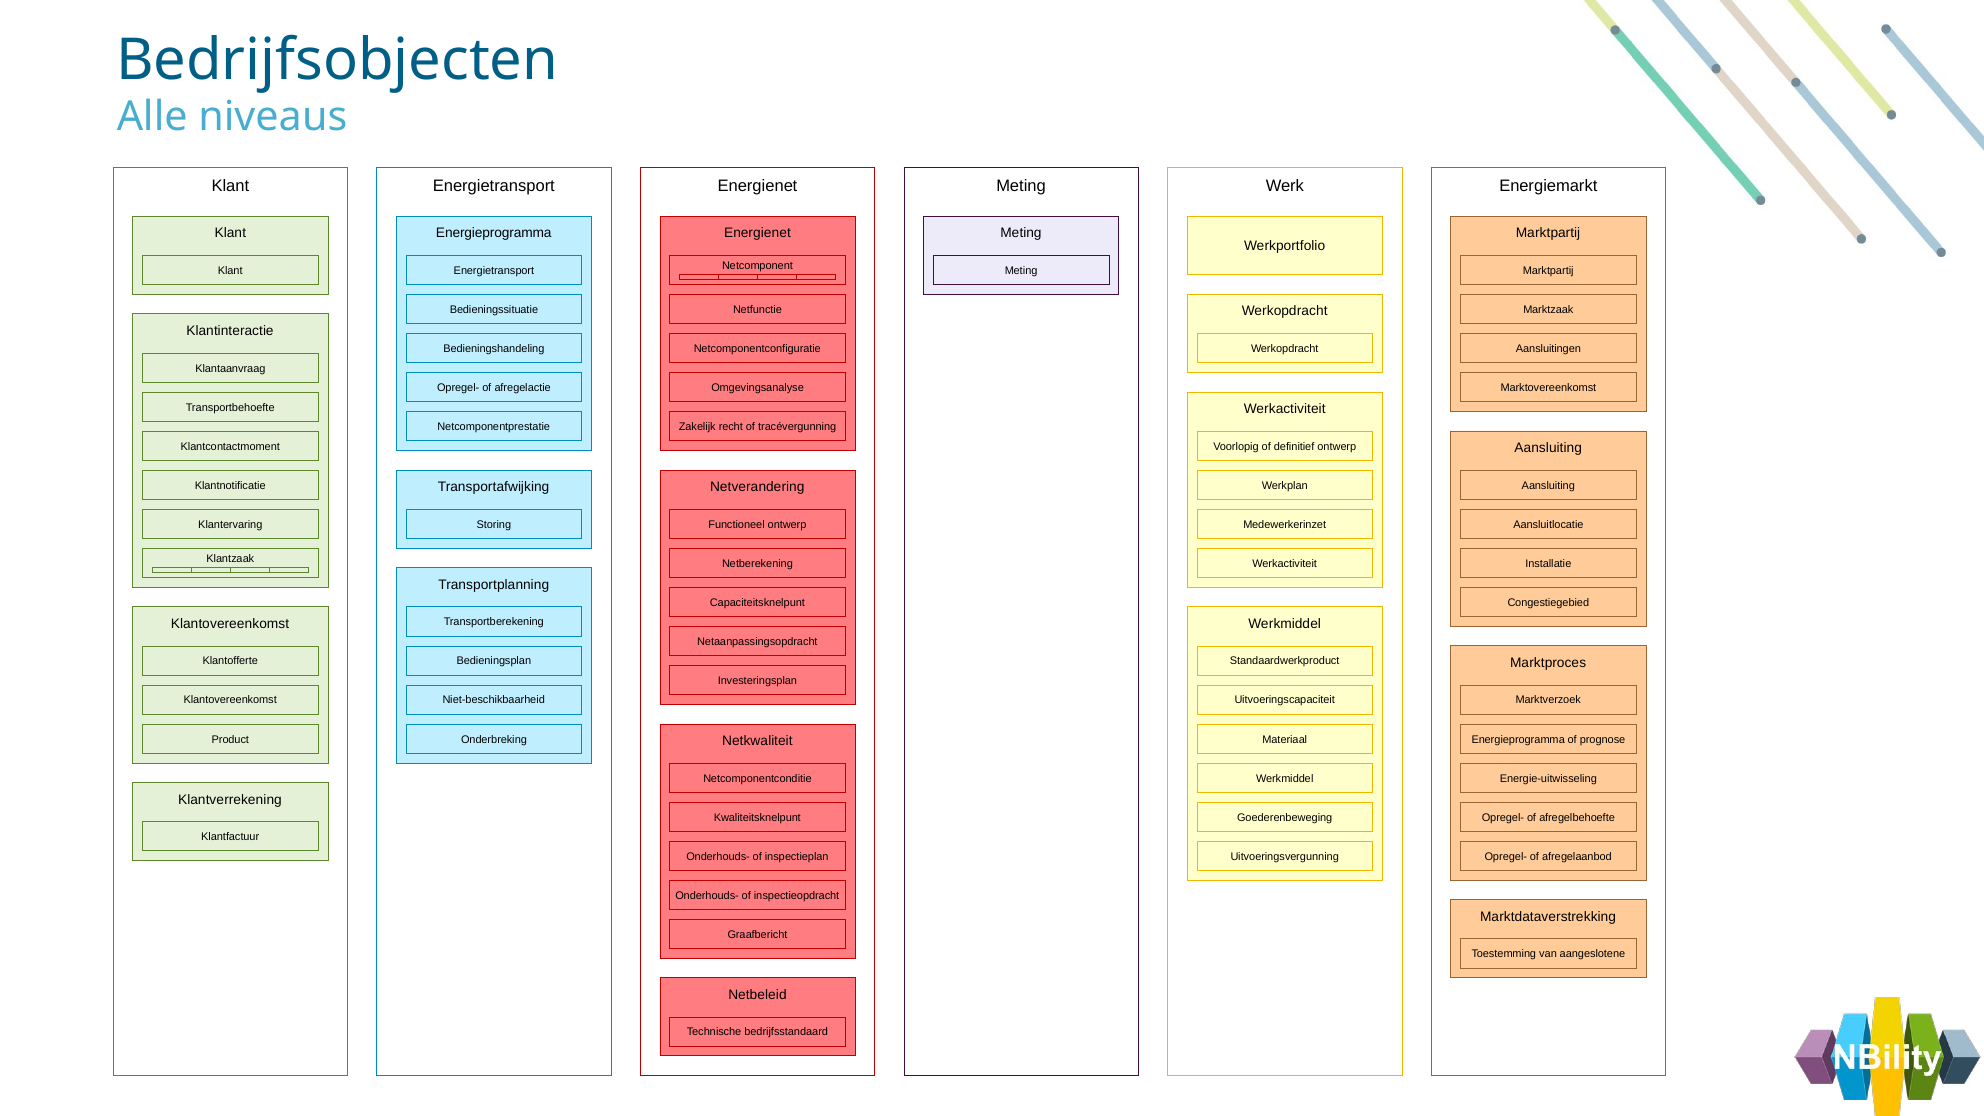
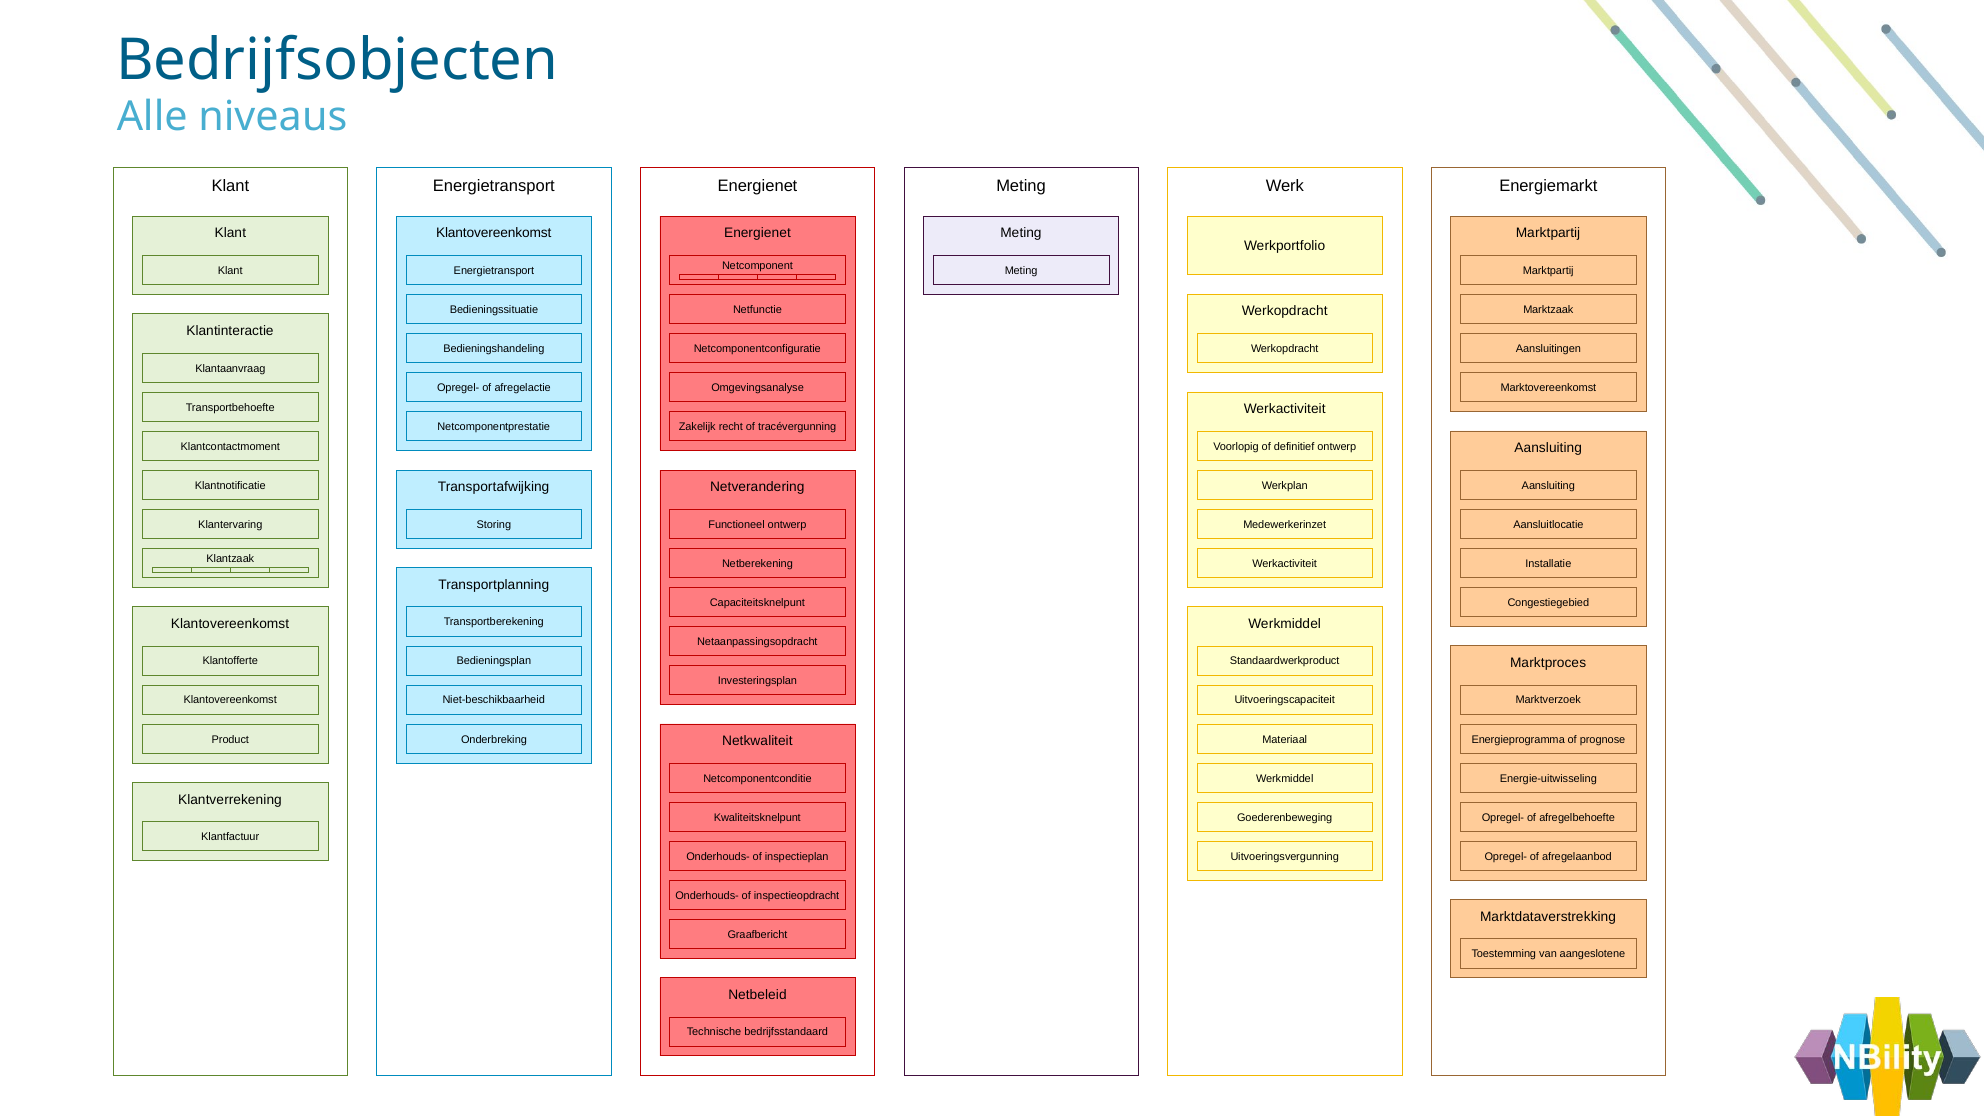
Energieprogramma: Energieprogramma -> Klantovereenkomst (494, 233)
